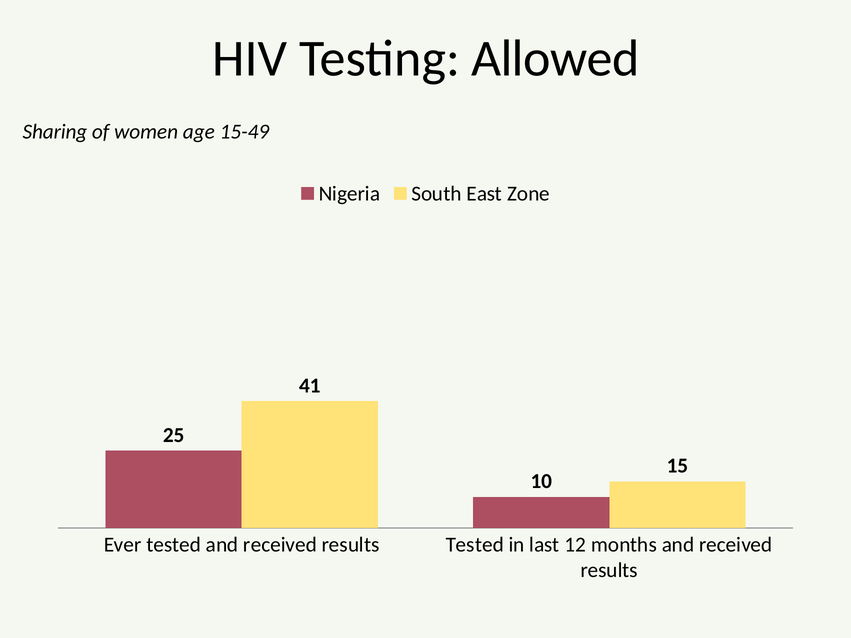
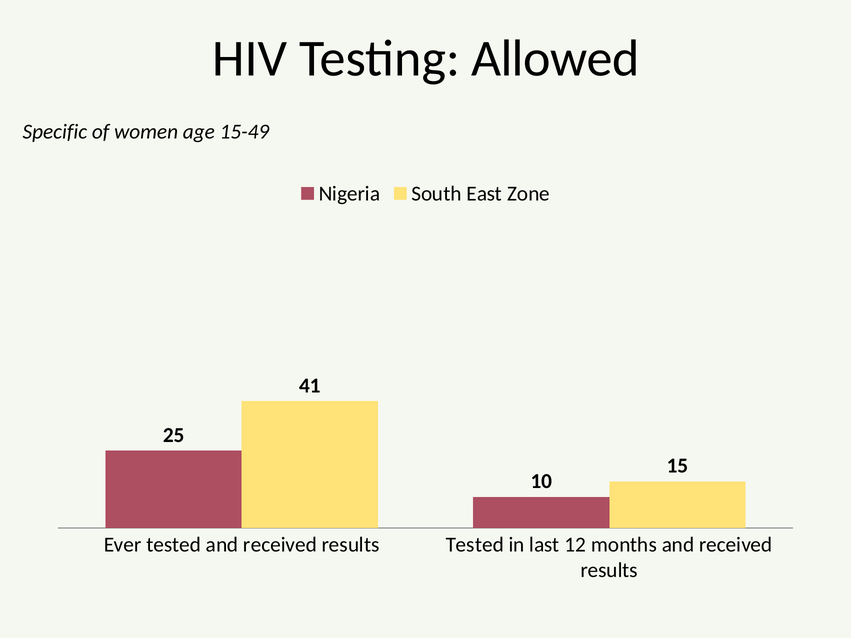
Sharing: Sharing -> Specific (55, 132)
